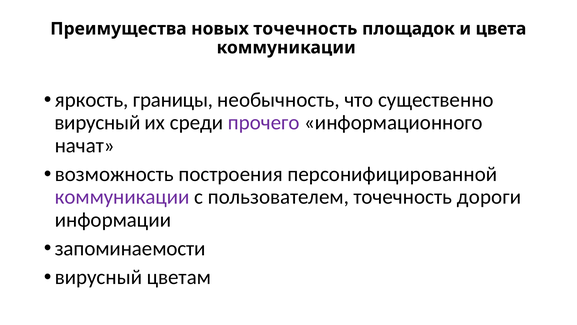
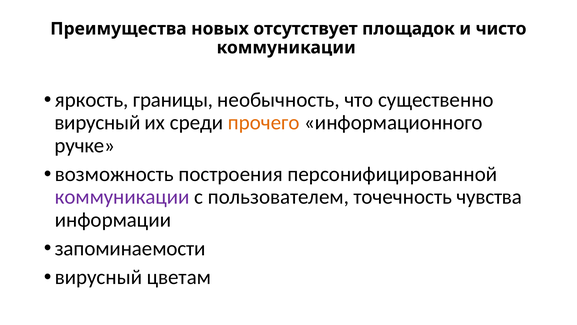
новых точечность: точечность -> отсутствует (305, 29)
цвета: цвета -> чисто (501, 29)
прочего colour: purple -> orange (264, 123)
начат: начат -> ручке (85, 145)
дороги: дороги -> чувства (489, 197)
